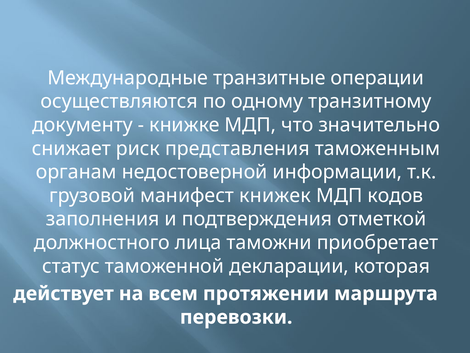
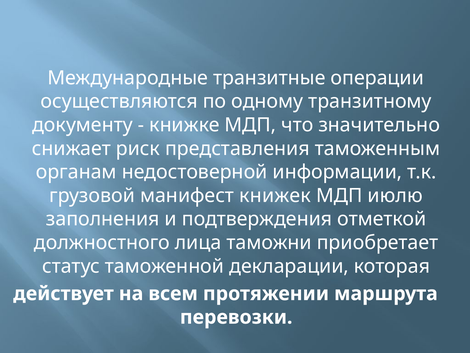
кодов: кодов -> июлю (395, 195)
